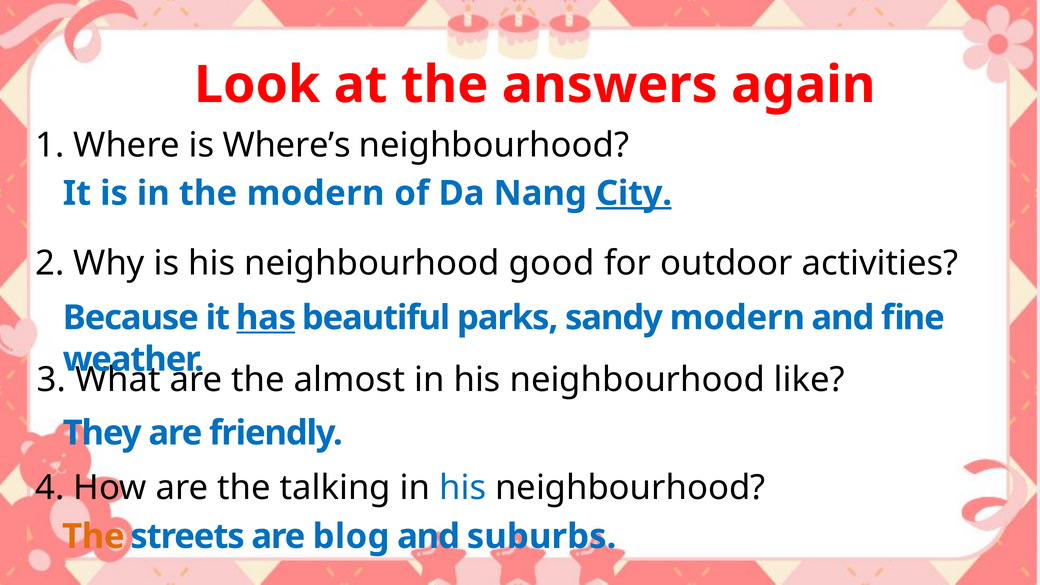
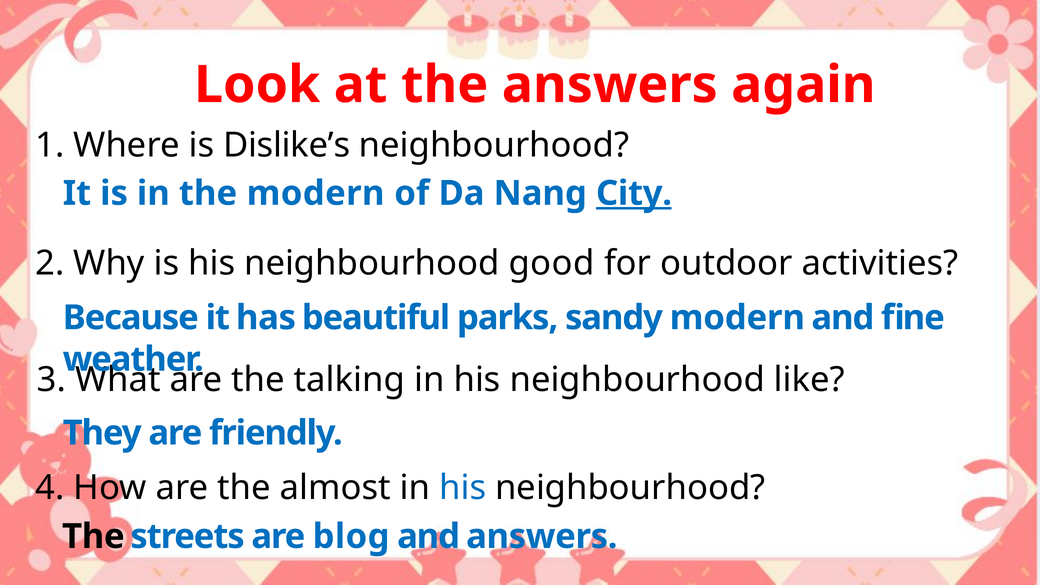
Where’s: Where’s -> Dislike’s (287, 145)
has underline: present -> none (266, 318)
almost: almost -> talking (350, 380)
talking: talking -> almost (335, 488)
The colour: orange -> black (93, 537)
and suburbs: suburbs -> answers (542, 537)
